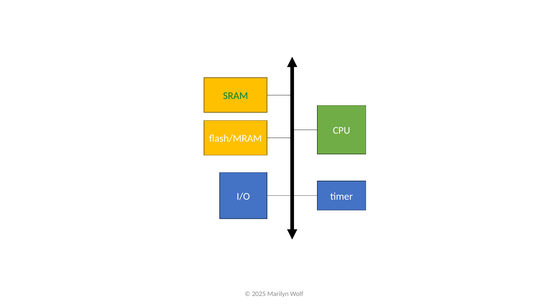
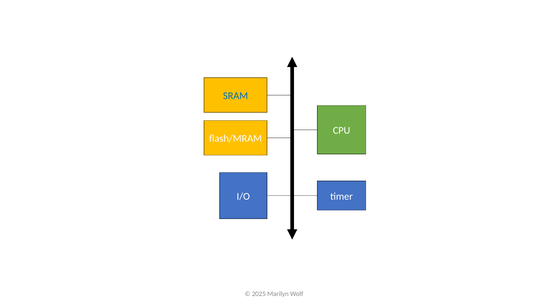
SRAM colour: green -> blue (236, 96)
